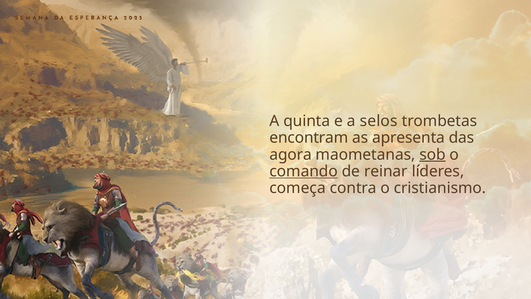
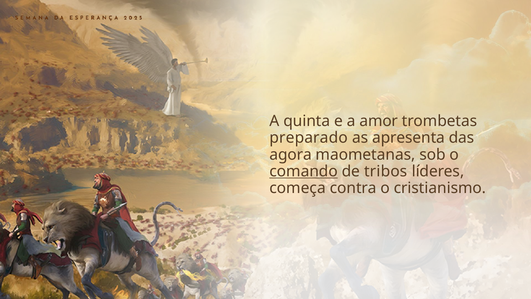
selos: selos -> amor (379, 121)
encontram: encontram -> preparado (309, 138)
sob underline: present -> none (433, 154)
reinar: reinar -> tribos (386, 171)
